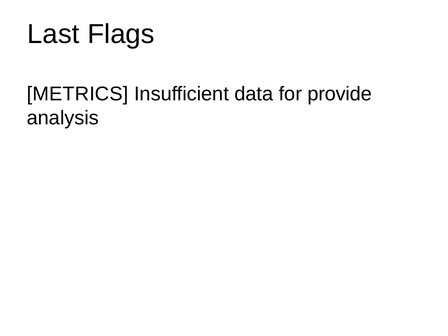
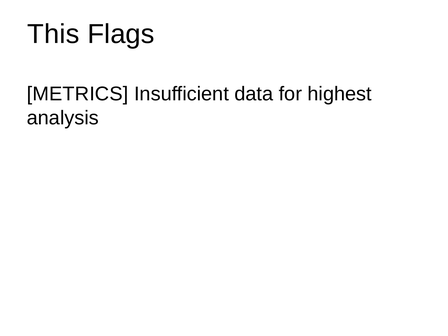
Last: Last -> This (53, 34)
provide: provide -> highest (340, 94)
